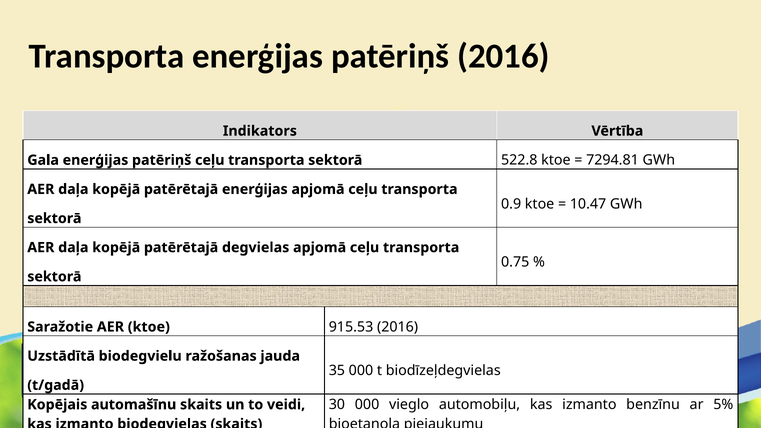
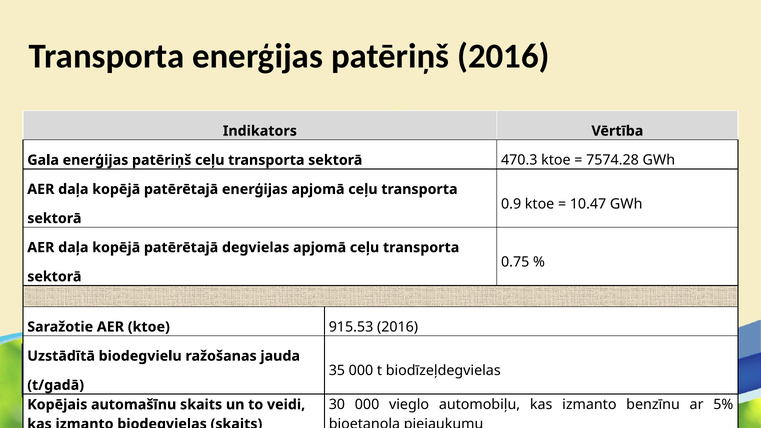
522.8: 522.8 -> 470.3 (519, 160)
7294.81: 7294.81 -> 7574.28 (613, 160)
